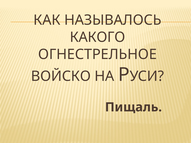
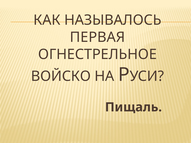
КАКОГО: КАКОГО -> ПЕРВАЯ (97, 37)
